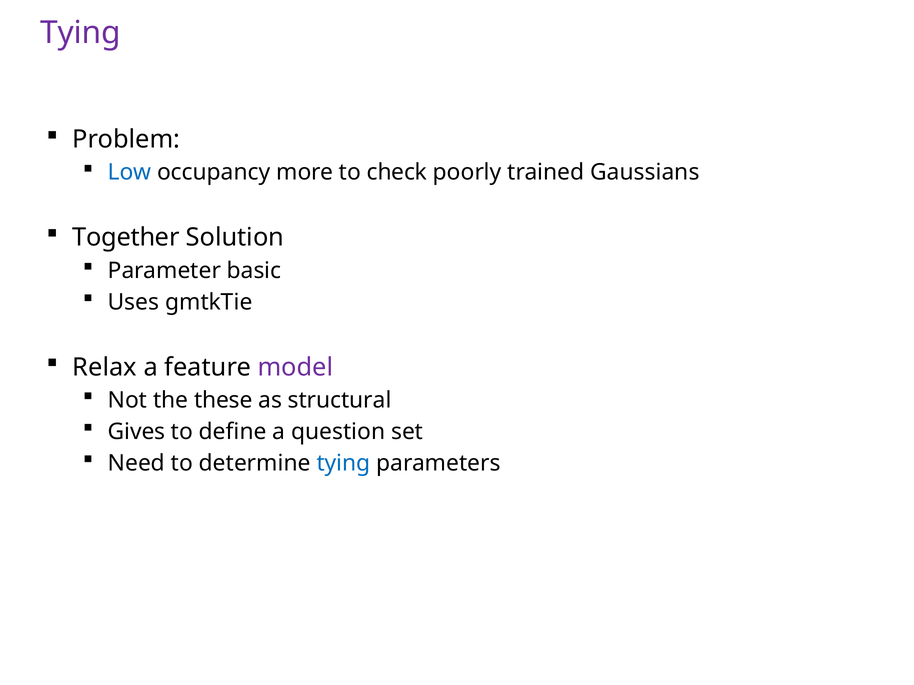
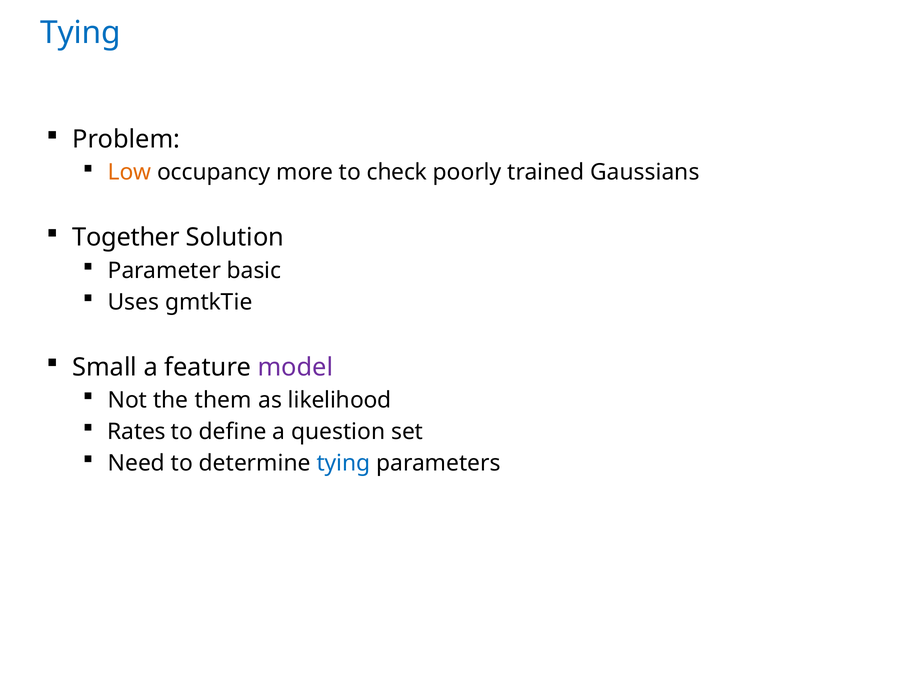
Tying colour: purple -> blue (81, 33)
Low colour: blue -> orange (130, 173)
Relax: Relax -> Small (105, 367)
these: these -> them (223, 400)
structural: structural -> likelihood (340, 400)
Gives: Gives -> Rates (137, 432)
